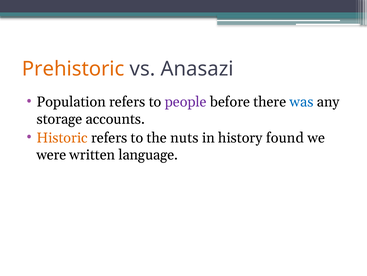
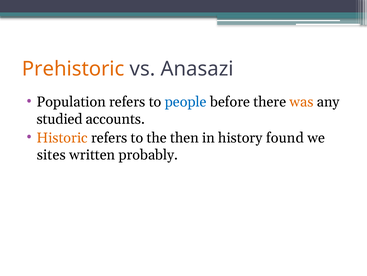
people colour: purple -> blue (186, 102)
was colour: blue -> orange (302, 102)
storage: storage -> studied (60, 119)
nuts: nuts -> then (185, 137)
were: were -> sites (51, 155)
language: language -> probably (148, 155)
